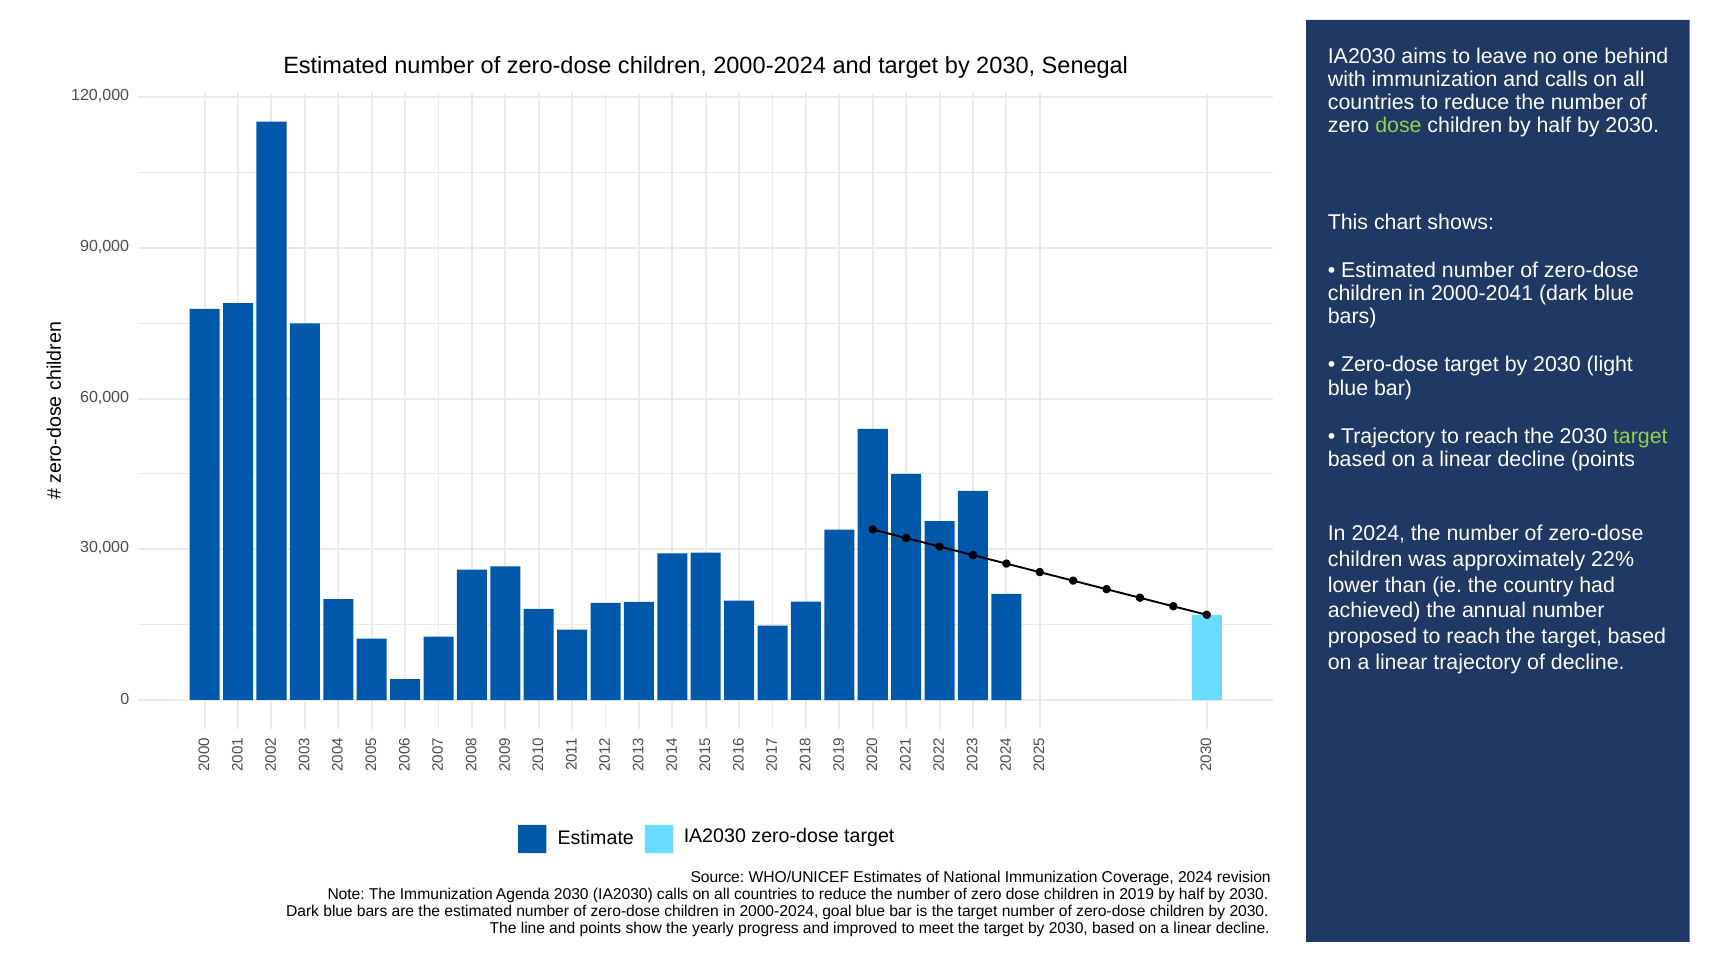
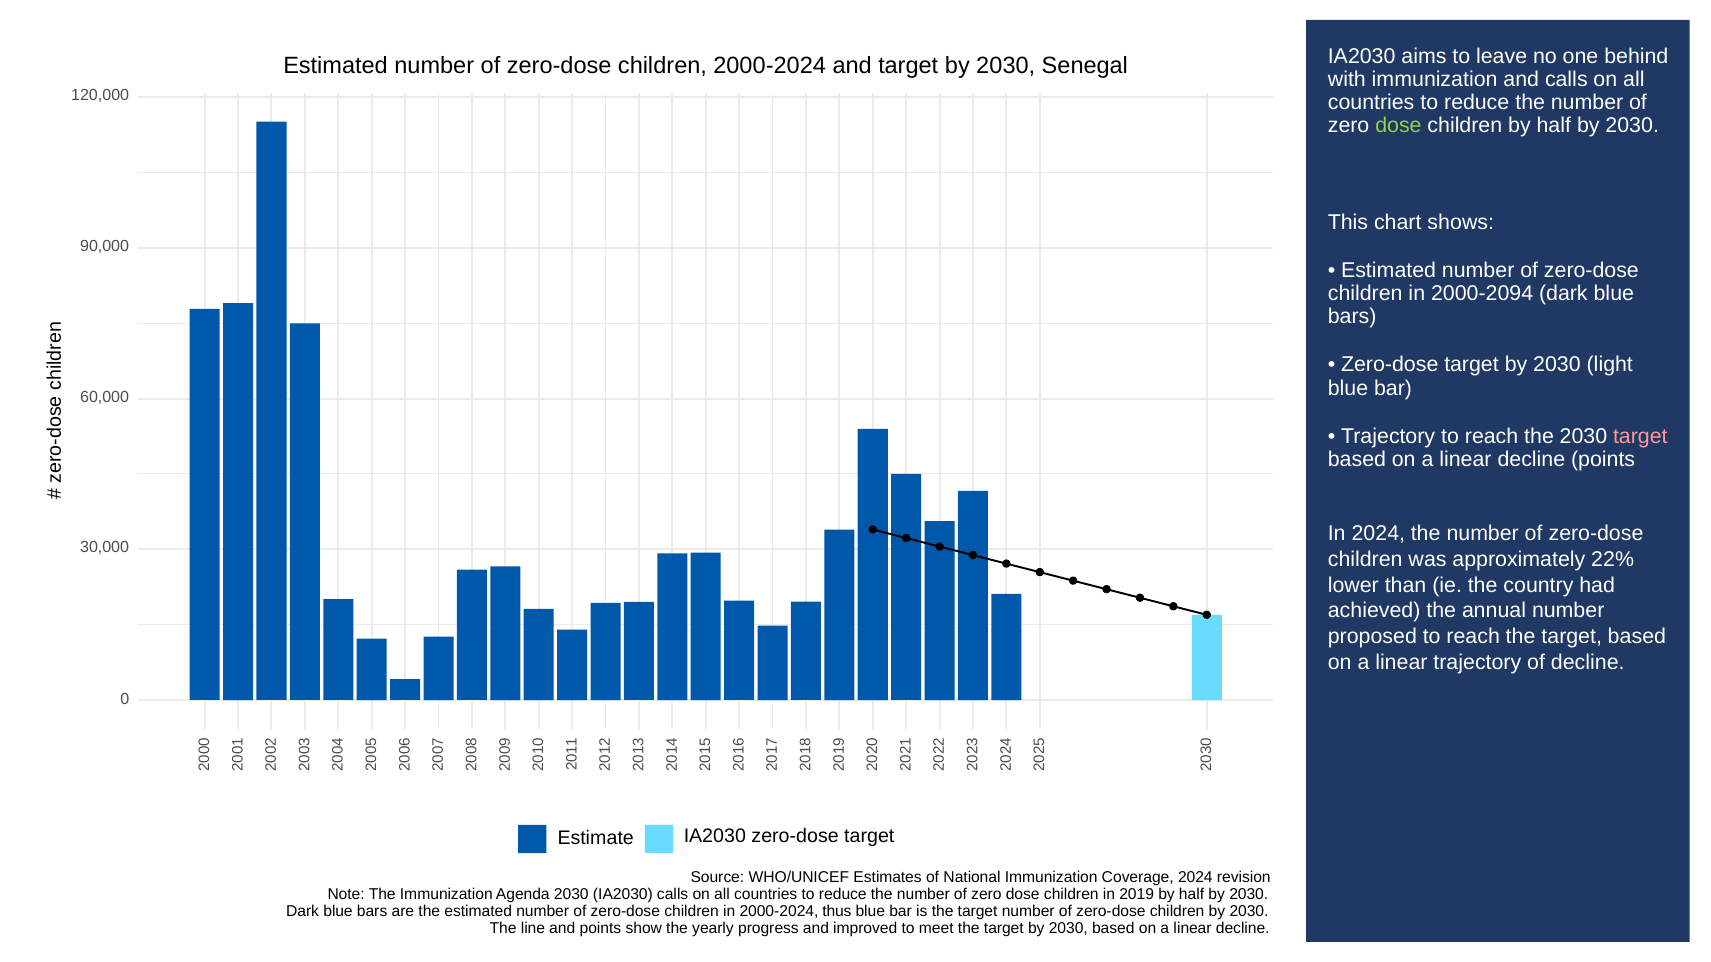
2000-2041: 2000-2041 -> 2000-2094 (1482, 294)
target colour: light green -> pink (1640, 437)
goal: goal -> thus (837, 912)
